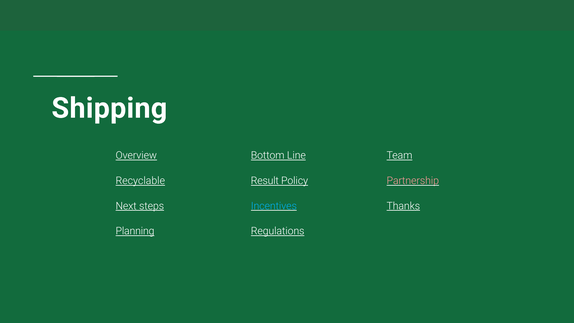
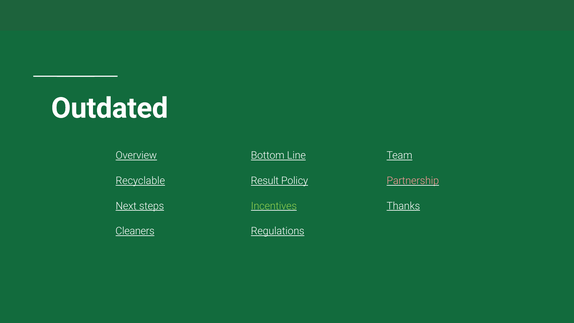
Shipping: Shipping -> Outdated (110, 108)
Incentives colour: light blue -> light green (274, 206)
Planning: Planning -> Cleaners (135, 231)
